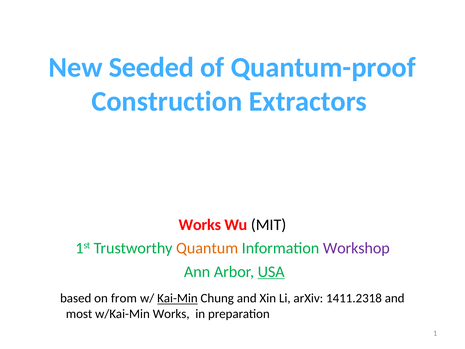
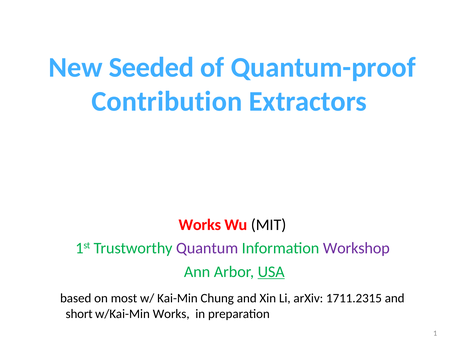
Construction: Construction -> Contribution (167, 101)
Quantum colour: orange -> purple (207, 248)
from: from -> most (124, 298)
Kai-Min underline: present -> none (177, 298)
1411.2318: 1411.2318 -> 1711.2315 (354, 298)
most: most -> short (79, 314)
